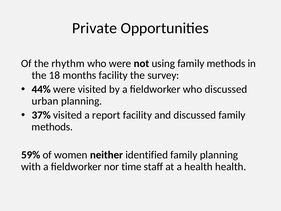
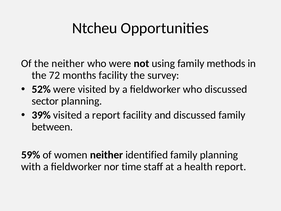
Private: Private -> Ntcheu (95, 28)
the rhythm: rhythm -> neither (68, 63)
18: 18 -> 72 (54, 75)
44%: 44% -> 52% (41, 89)
urban: urban -> sector (45, 101)
37%: 37% -> 39% (41, 115)
methods: methods -> between (52, 127)
health health: health -> report (231, 166)
